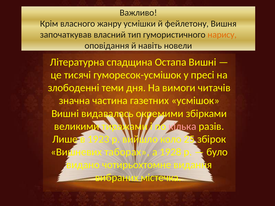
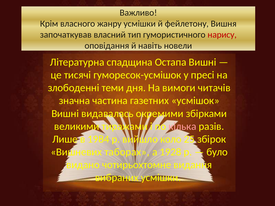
нарису colour: orange -> red (222, 35)
1923: 1923 -> 1984 (98, 139)
містечка: містечка -> усмiшки (161, 178)
